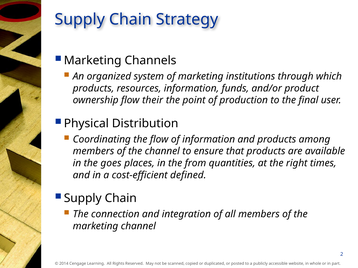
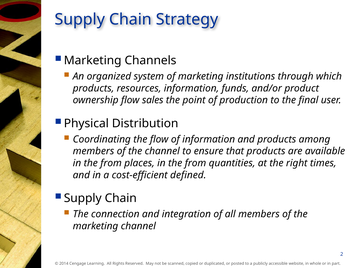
their: their -> sales (153, 100)
goes: goes -> from (111, 163)
